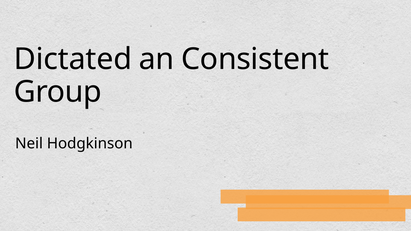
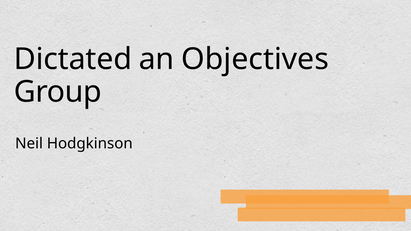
Consistent: Consistent -> Objectives (255, 59)
